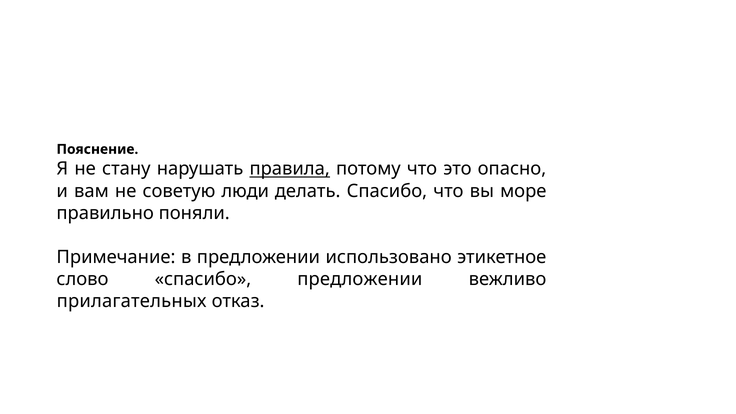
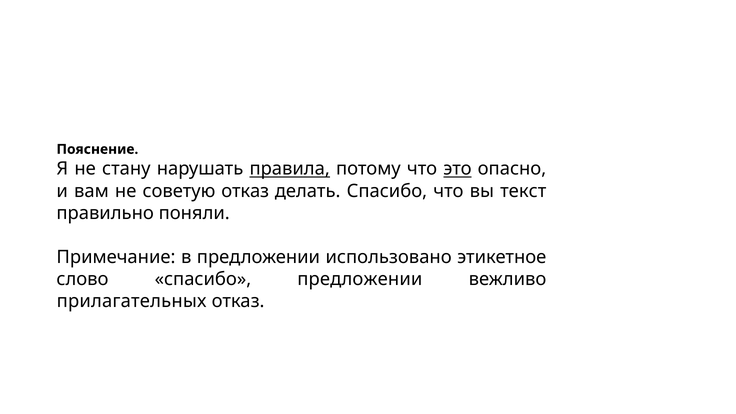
это underline: none -> present (457, 169)
советую люди: люди -> отказ (245, 191)
море: море -> текст (523, 191)
